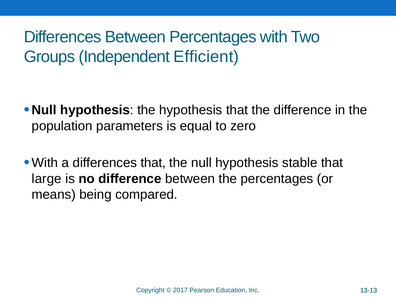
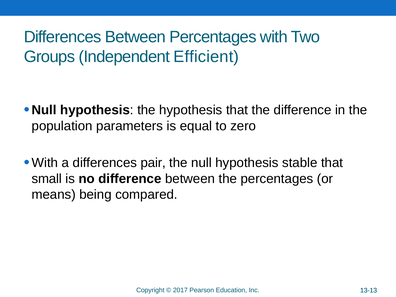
differences that: that -> pair (153, 163)
large: large -> small (47, 179)
